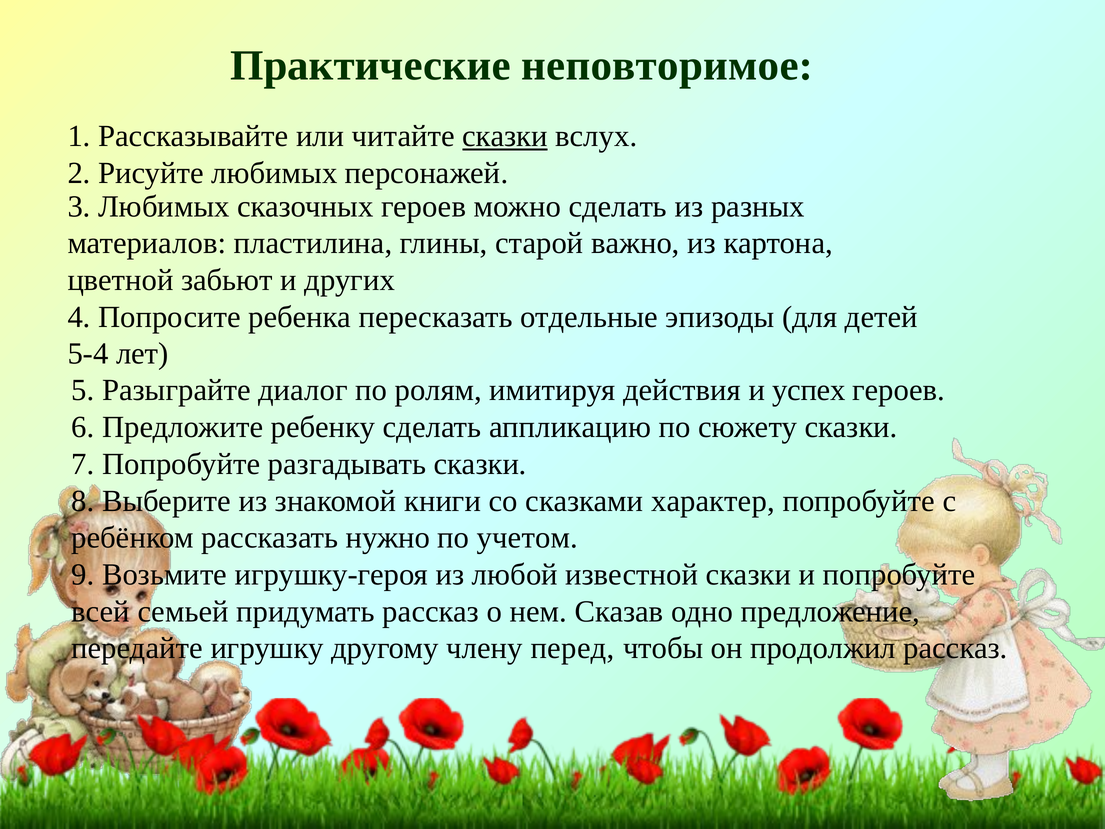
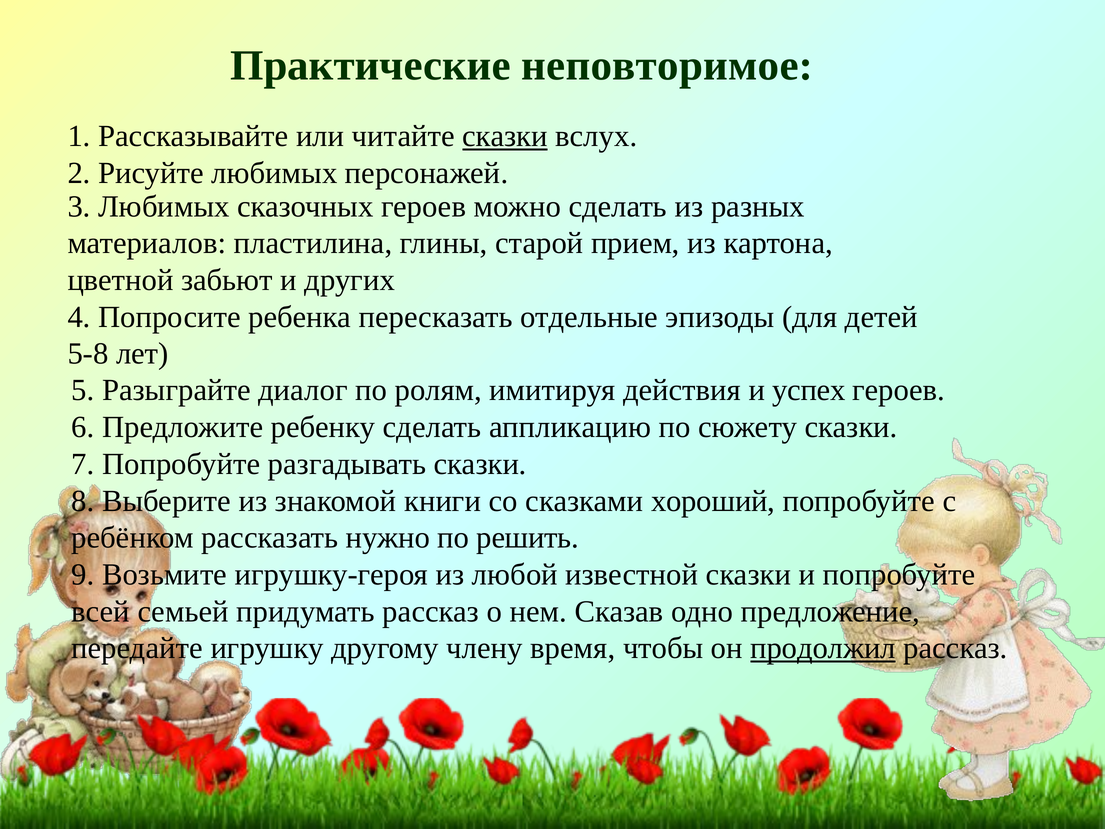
важно: важно -> прием (635, 243)
5-4: 5-4 -> 5-8 (88, 354)
характер: характер -> хороший (713, 501)
учетом: учетом -> решить (528, 538)
перед: перед -> время (573, 648)
продолжил underline: none -> present (823, 648)
